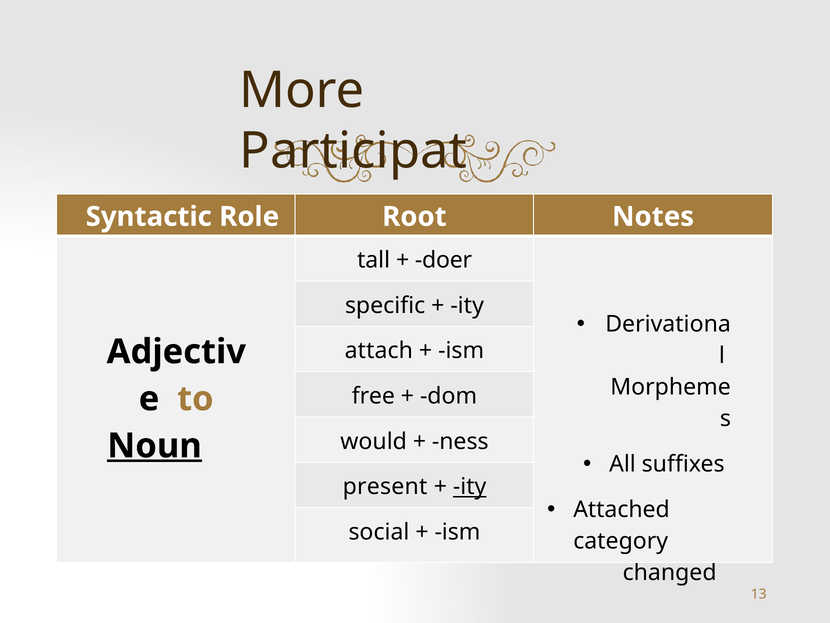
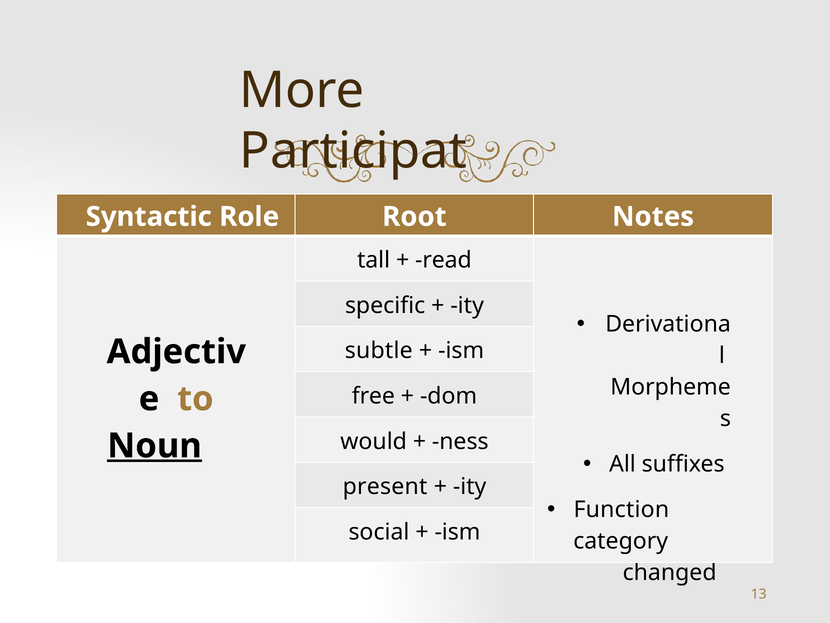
doer: doer -> read (443, 260)
attach: attach -> subtle (379, 351)
ity underline: present -> none (470, 486)
Attached: Attached -> Function (621, 509)
